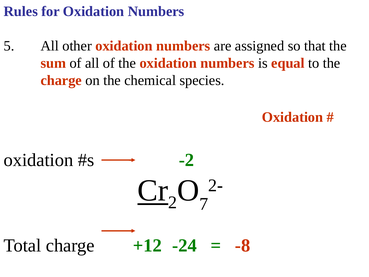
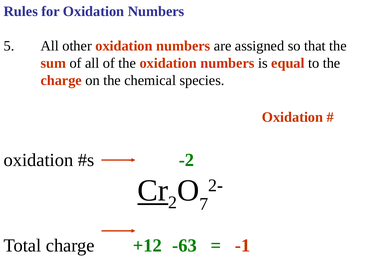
-24: -24 -> -63 (184, 245)
-8: -8 -> -1 (243, 245)
